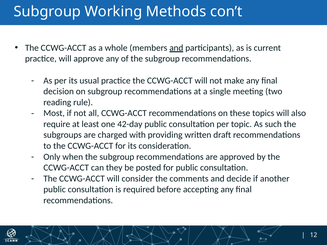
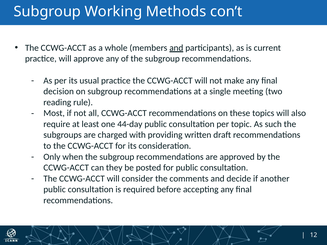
42-day: 42-day -> 44-day (130, 124)
